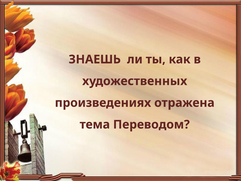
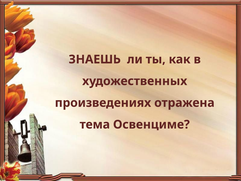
Переводом: Переводом -> Освенциме (151, 124)
